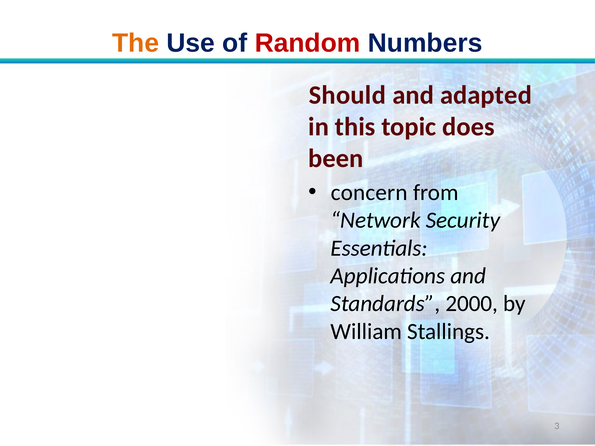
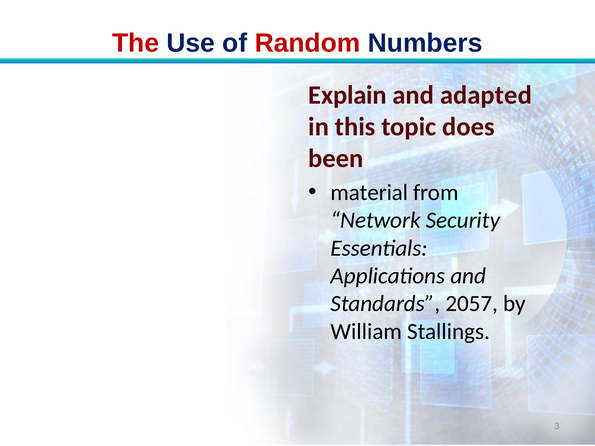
The colour: orange -> red (136, 43)
Should: Should -> Explain (348, 95)
concern: concern -> material (369, 193)
2000: 2000 -> 2057 (472, 304)
